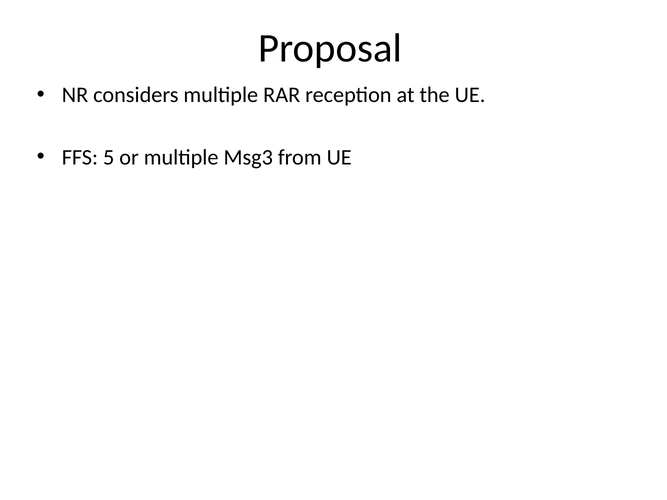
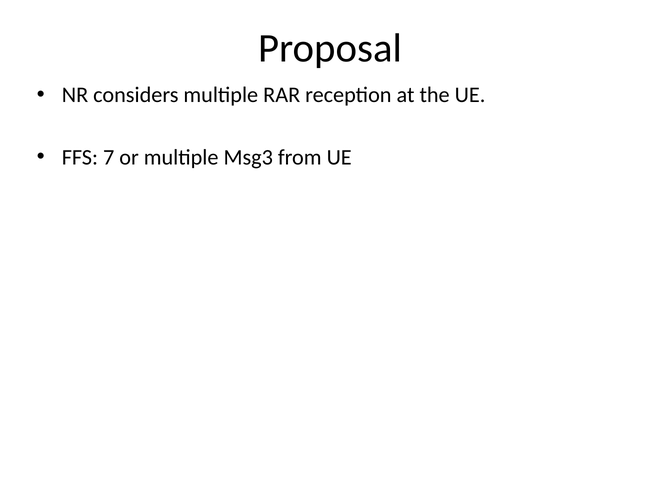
5: 5 -> 7 (109, 157)
